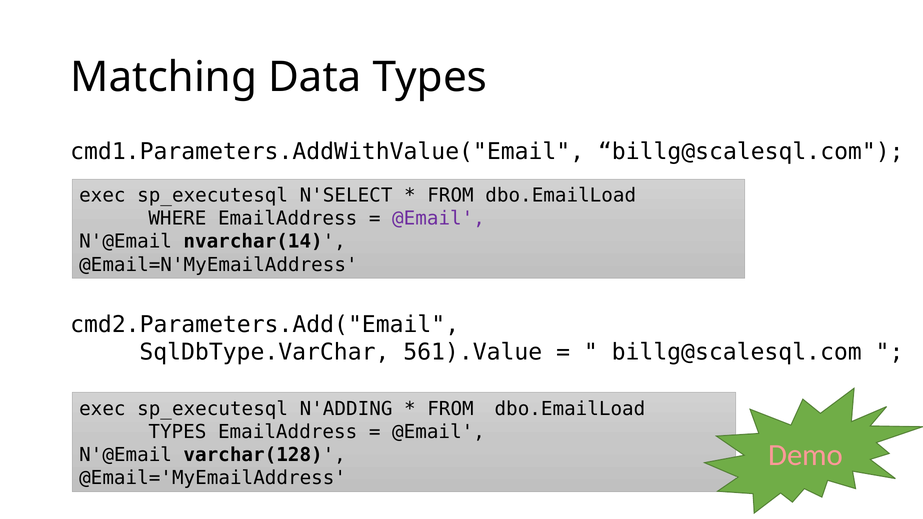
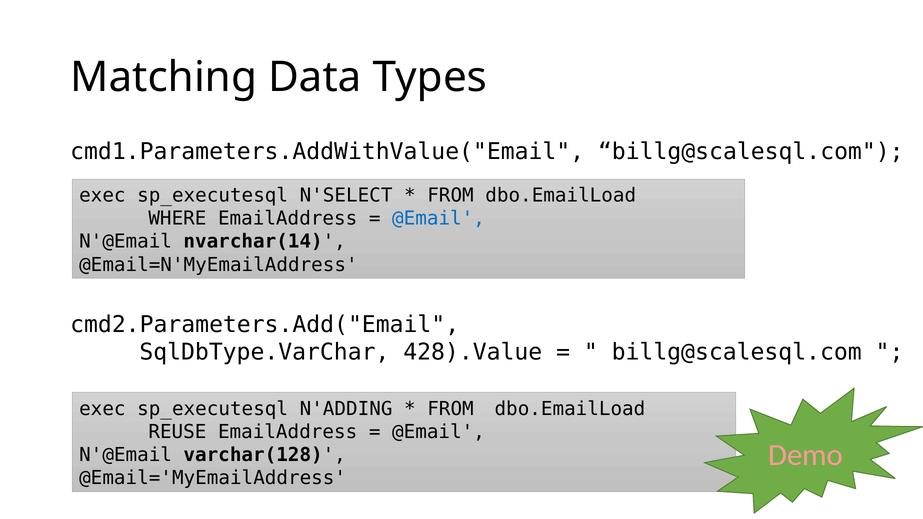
@Email colour: purple -> blue (438, 219)
561).Value: 561).Value -> 428).Value (473, 352)
TYPES: TYPES -> REUSE (177, 432)
